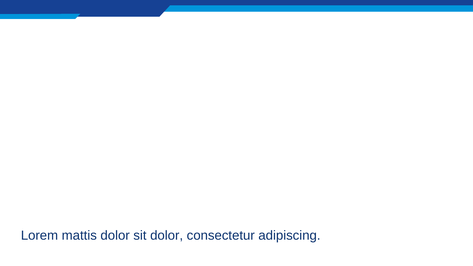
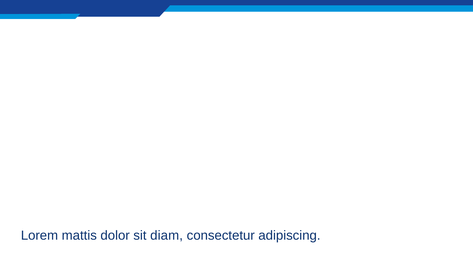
sit dolor: dolor -> diam (167, 235)
